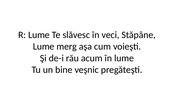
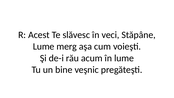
R Lume: Lume -> Acest (39, 35)
